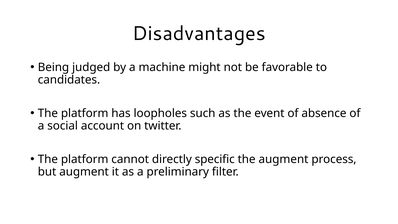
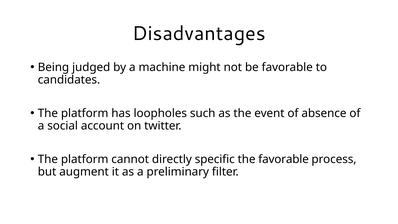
the augment: augment -> favorable (284, 159)
